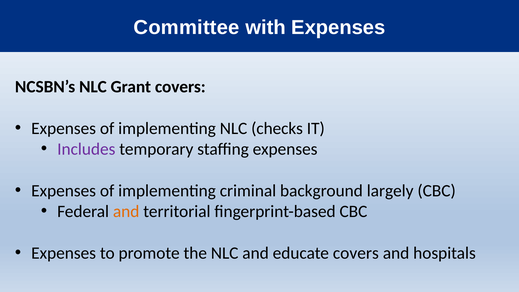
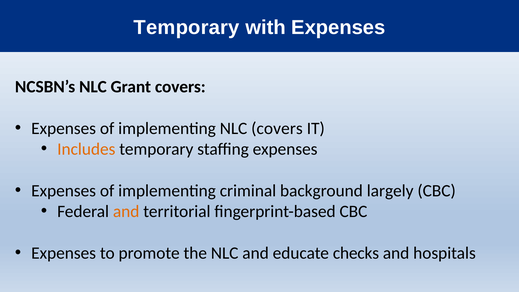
Committee: Committee -> Temporary (187, 27)
NLC checks: checks -> covers (277, 128)
Includes colour: purple -> orange (86, 149)
educate covers: covers -> checks (356, 253)
